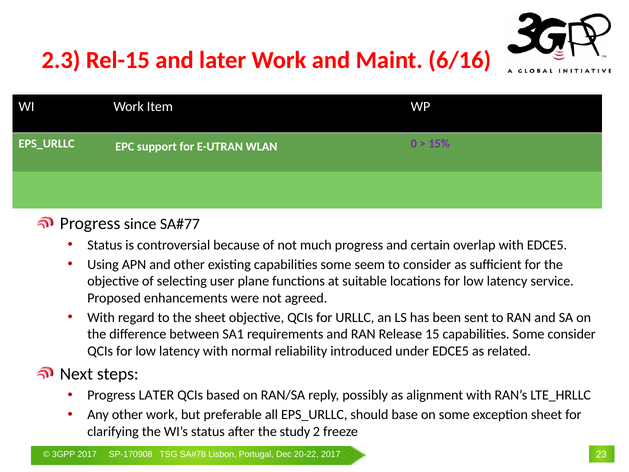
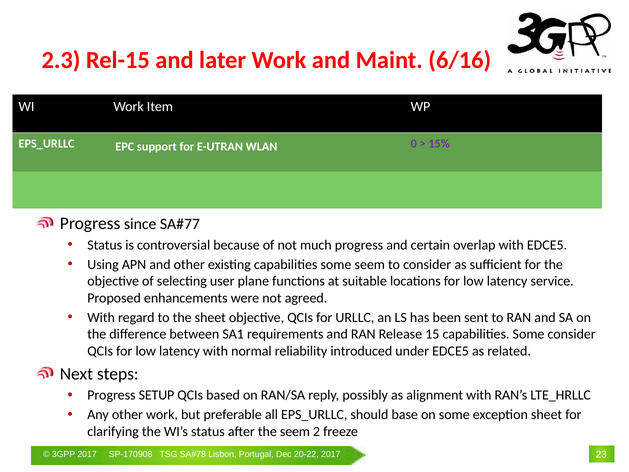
Progress LATER: LATER -> SETUP (156, 395)
the study: study -> seem (295, 431)
